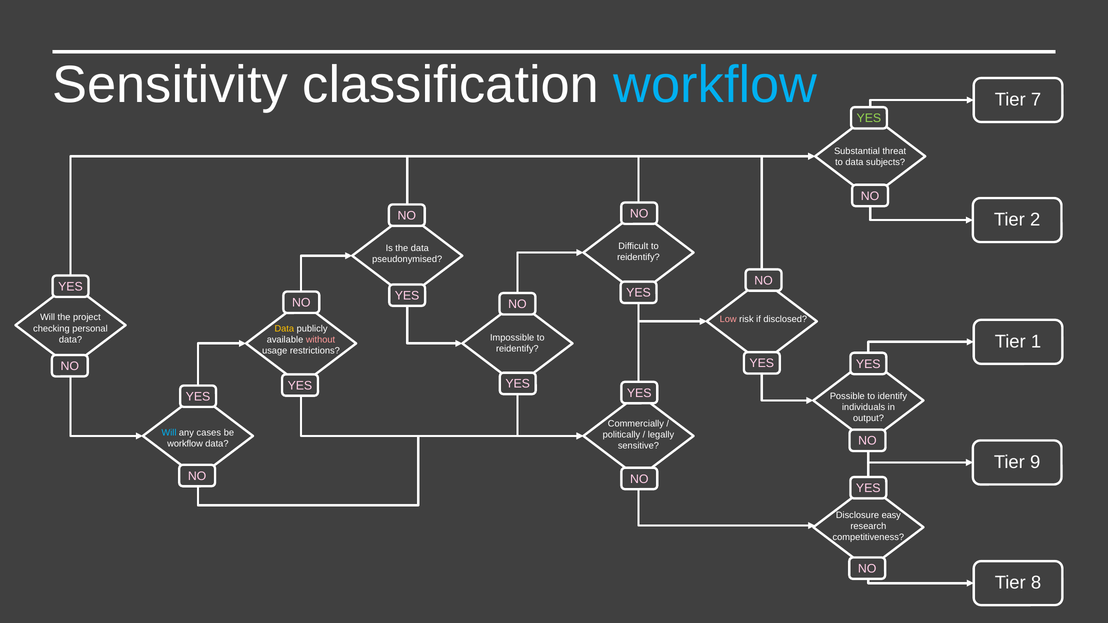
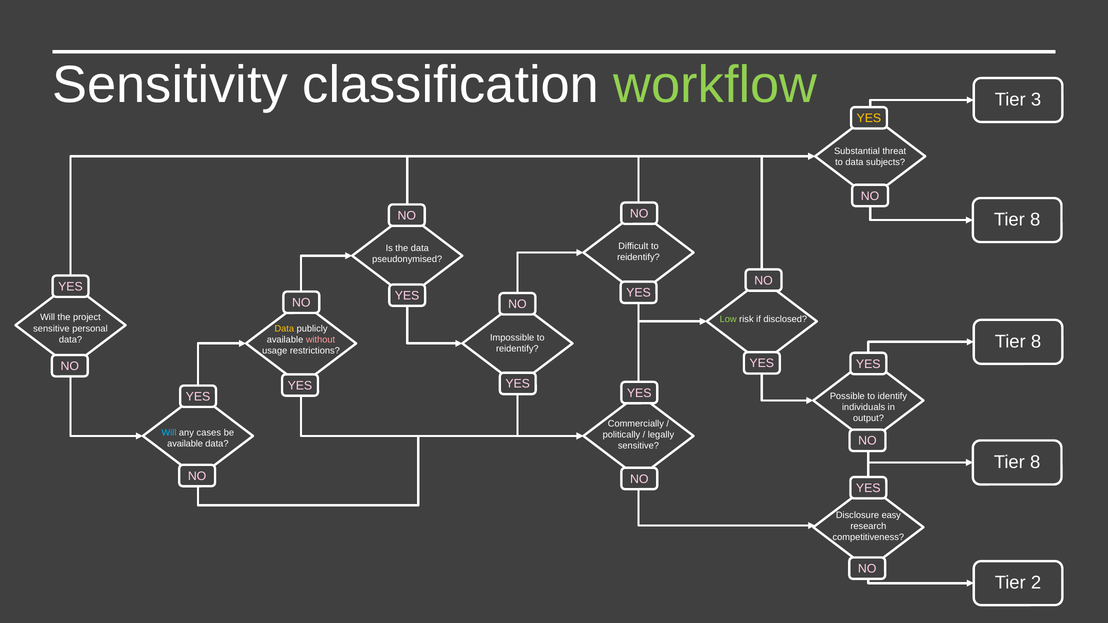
workflow colour: light blue -> light green (715, 85)
7: 7 -> 3 (1036, 100)
YES colour: light green -> yellow (869, 118)
2: 2 -> 8 (1035, 220)
Low colour: pink -> light green (728, 320)
checking: checking -> sensitive (51, 329)
1: 1 -> 8 (1036, 342)
workflow: workflow -> available (185, 444)
9: 9 -> 8 (1035, 462)
8: 8 -> 2 (1036, 583)
